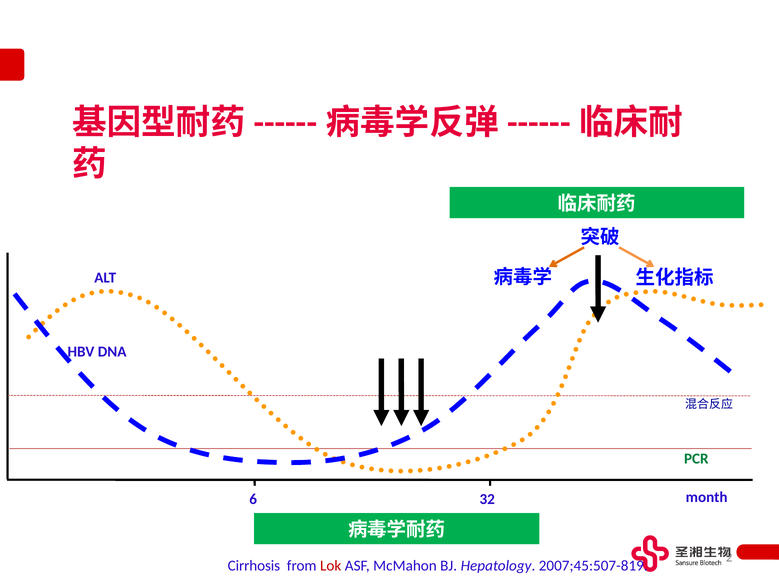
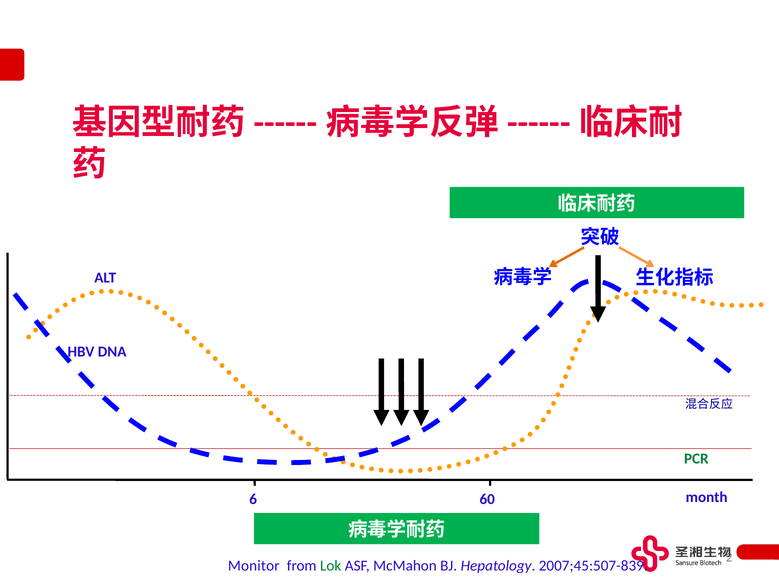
32: 32 -> 60 (487, 499)
Cirrhosis: Cirrhosis -> Monitor (254, 566)
Lok colour: red -> green (331, 566)
2007;45:507-819: 2007;45:507-819 -> 2007;45:507-839 (593, 566)
